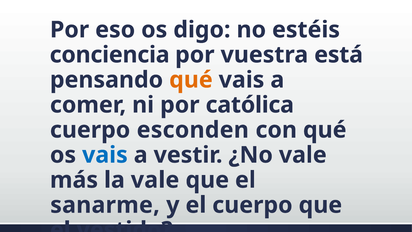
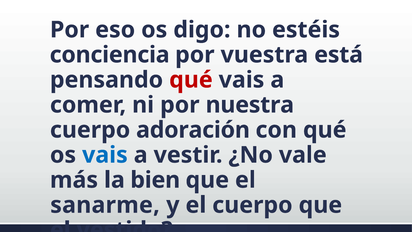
qué colour: orange -> red (191, 80)
católica: católica -> nuestra (250, 105)
esconden: esconden -> adoración (193, 130)
la vale: vale -> bien (155, 180)
